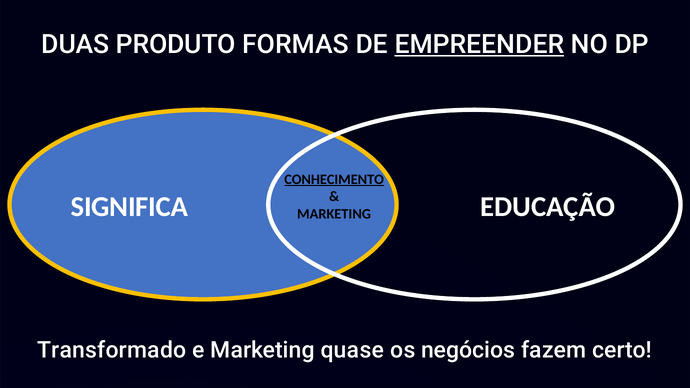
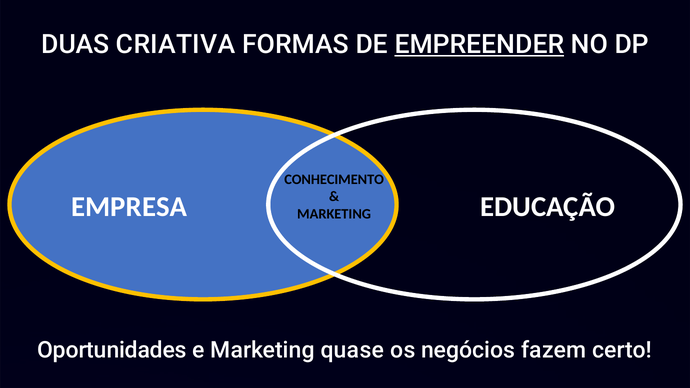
PRODUTO: PRODUTO -> CRIATIVA (176, 44)
CONHECIMENTO underline: present -> none (334, 179)
SIGNIFICA: SIGNIFICA -> EMPRESA (129, 207)
Transformado: Transformado -> Oportunidades (112, 350)
